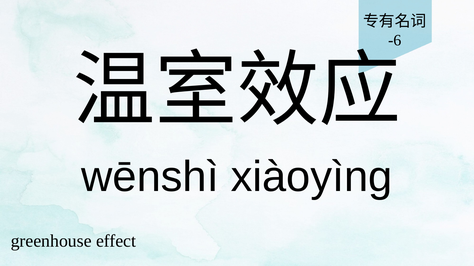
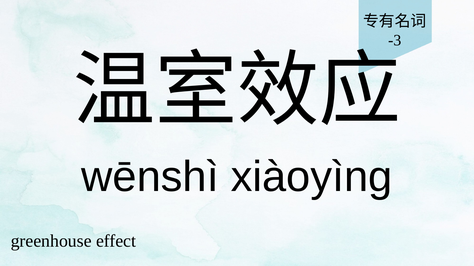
-6: -6 -> -3 (395, 40)
